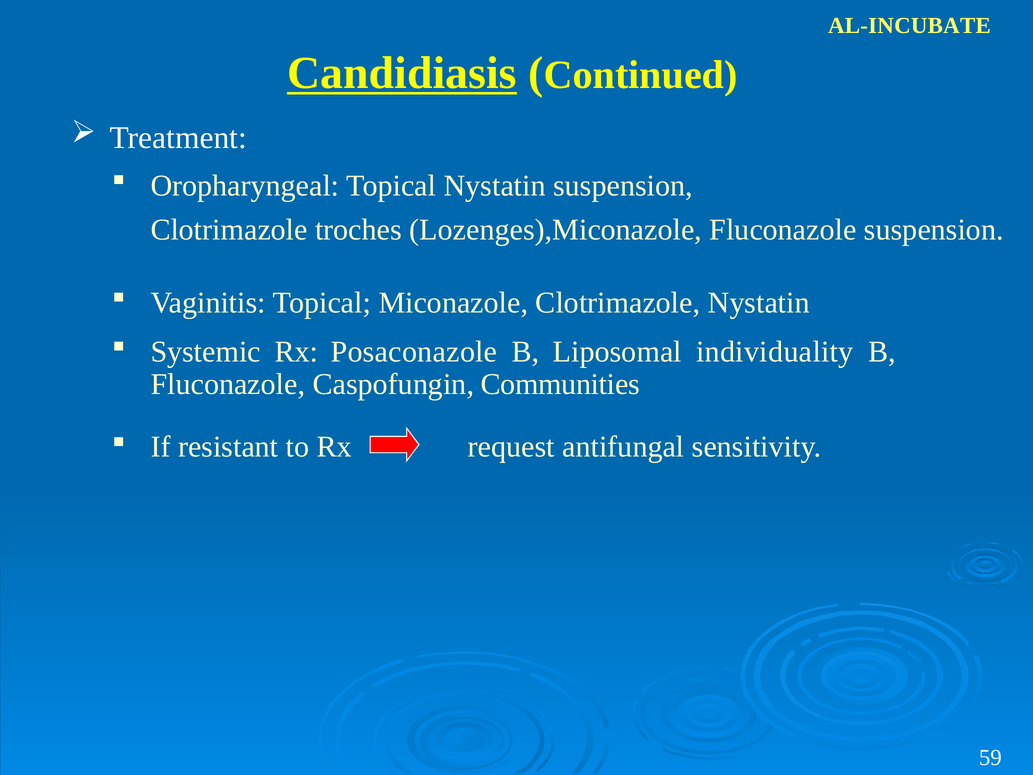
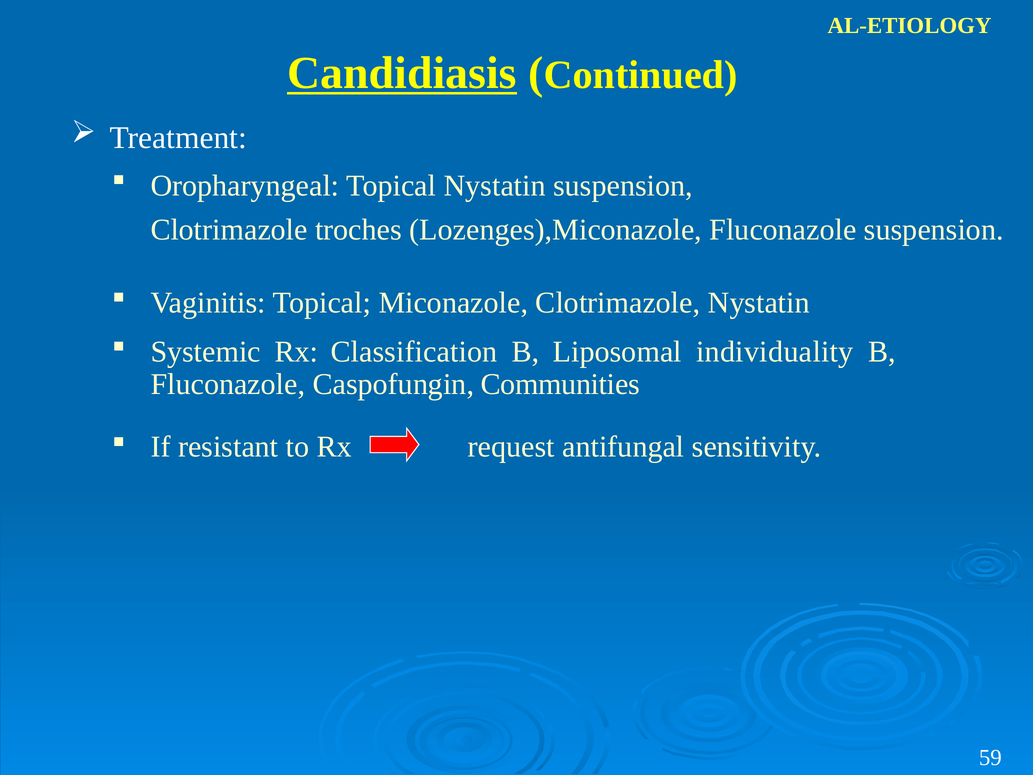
AL-INCUBATE: AL-INCUBATE -> AL-ETIOLOGY (910, 25)
Posaconazole: Posaconazole -> Classification (414, 351)
